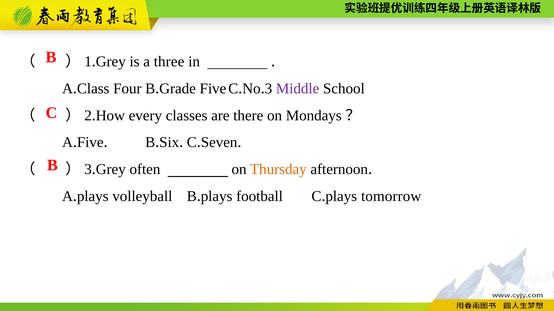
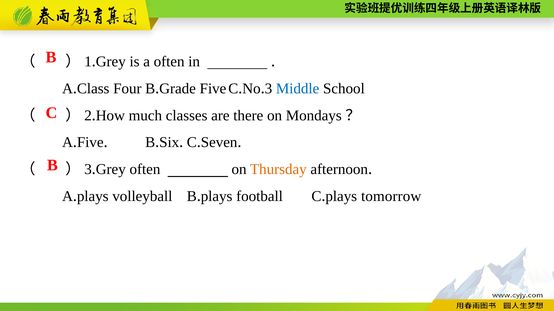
a three: three -> often (169, 62)
Middle colour: purple -> blue (298, 89)
every: every -> much (145, 116)
